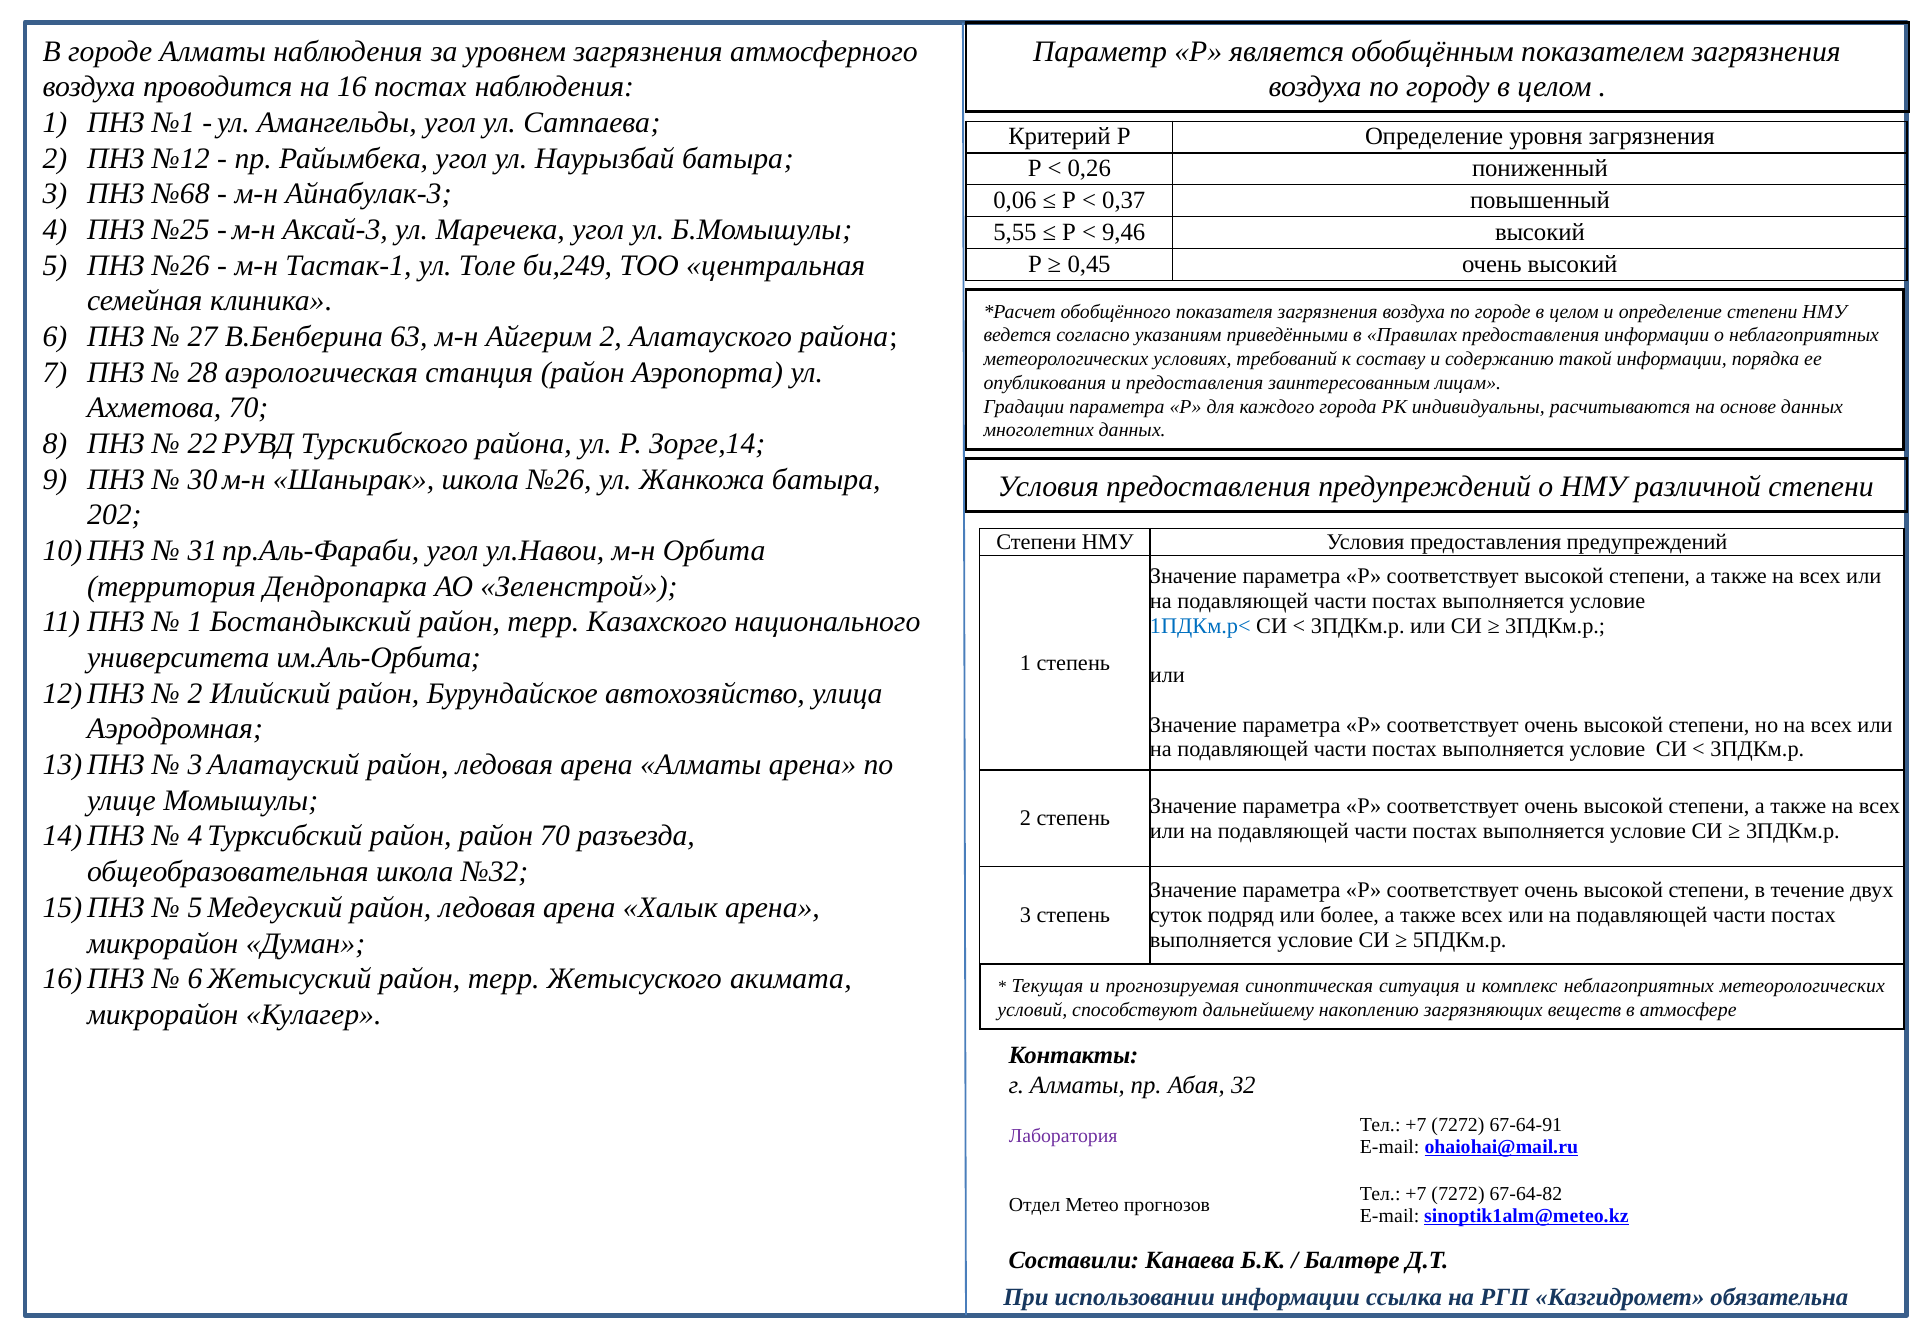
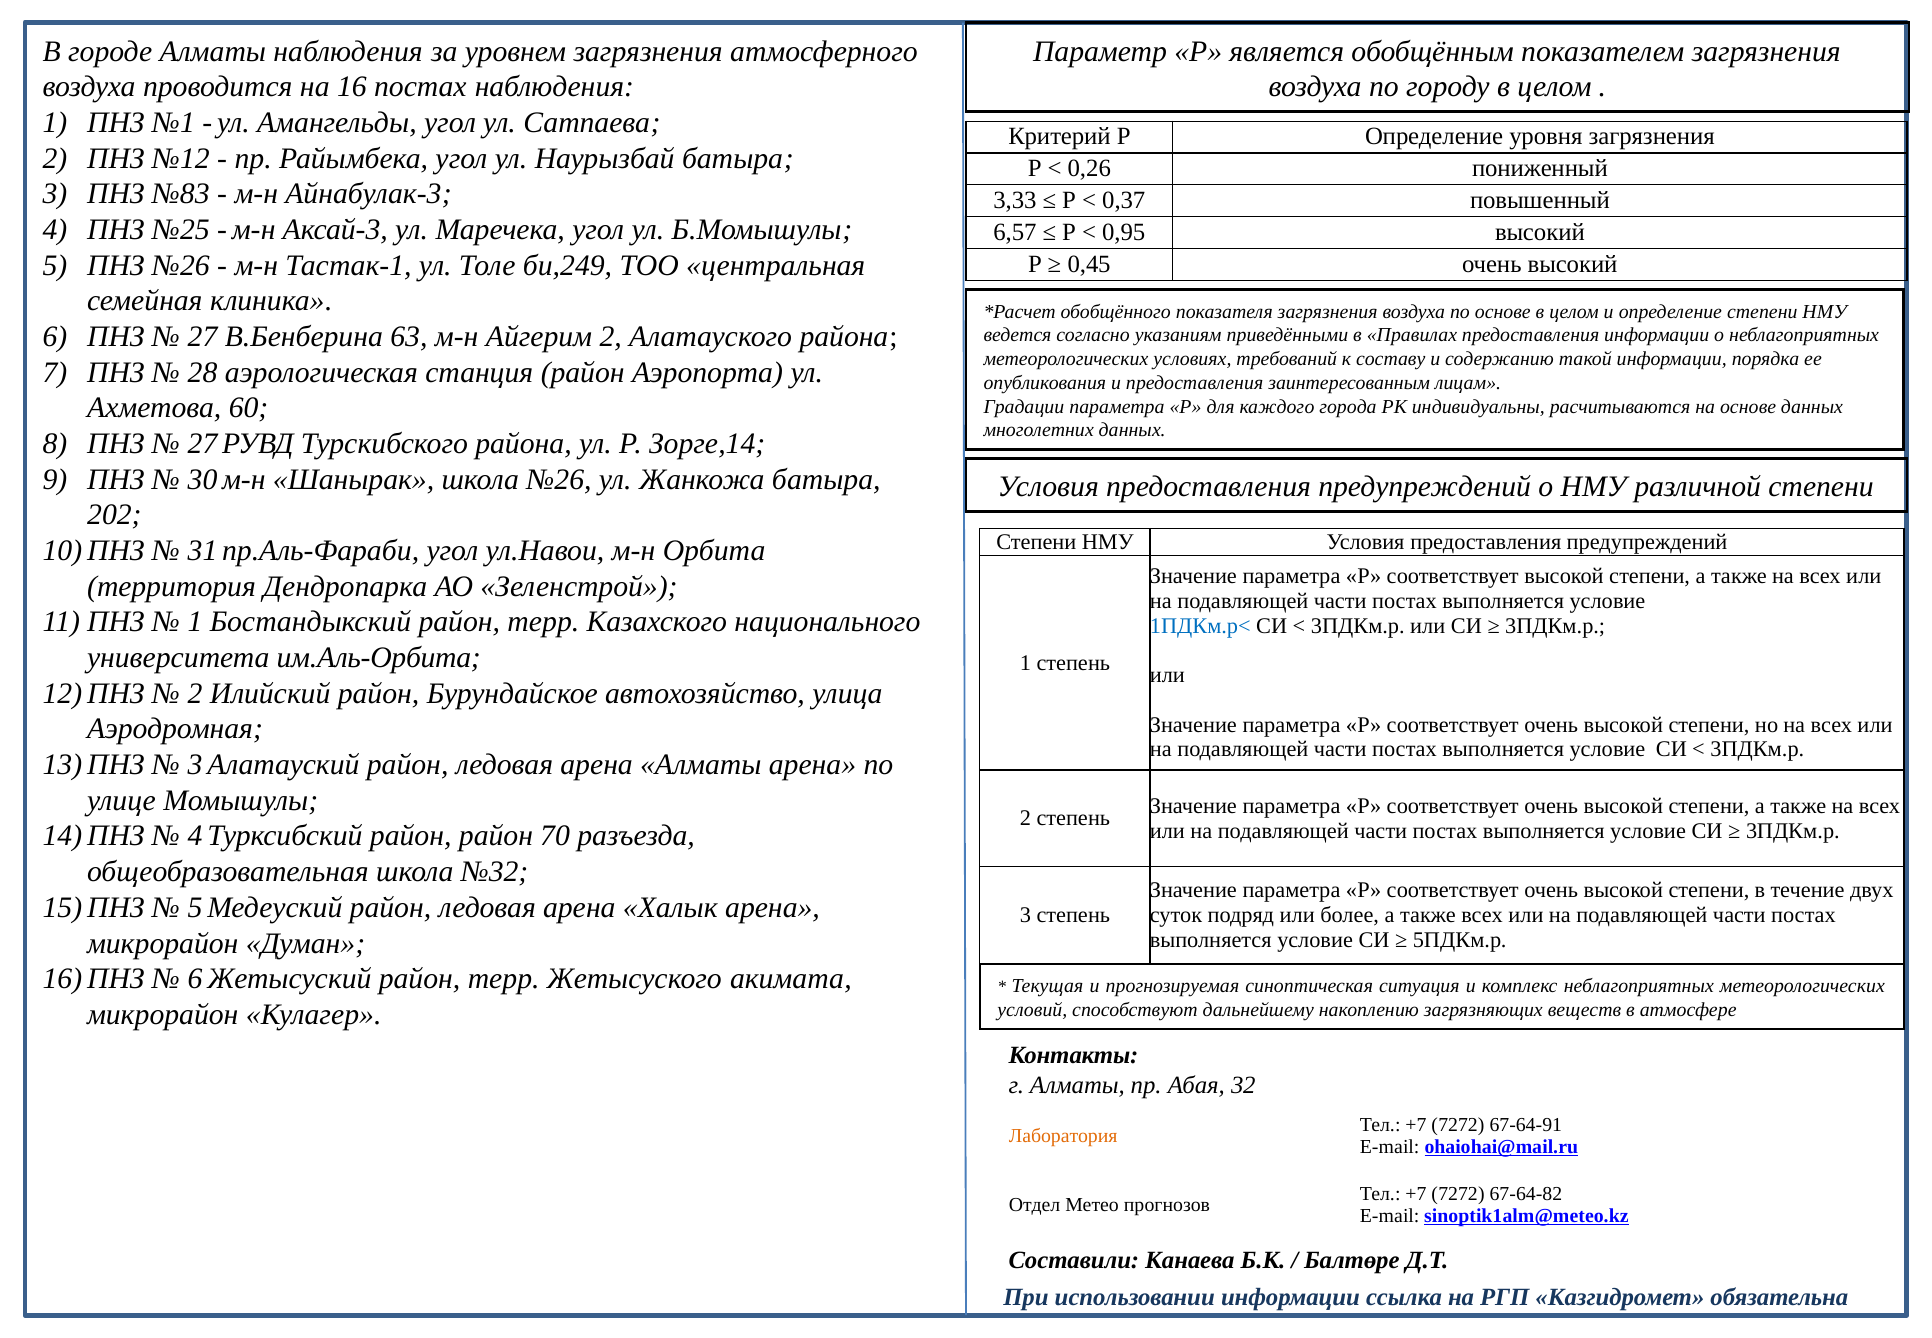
№68: №68 -> №83 (181, 194)
0,06: 0,06 -> 3,33 (1015, 200)
5,55: 5,55 -> 6,57 (1015, 232)
9,46: 9,46 -> 0,95 (1124, 232)
по городе: городе -> основе (1503, 311)
Ахметова 70: 70 -> 60 (249, 408)
22: 22 -> 27 (203, 444)
Лаборатория colour: purple -> orange (1063, 1135)
